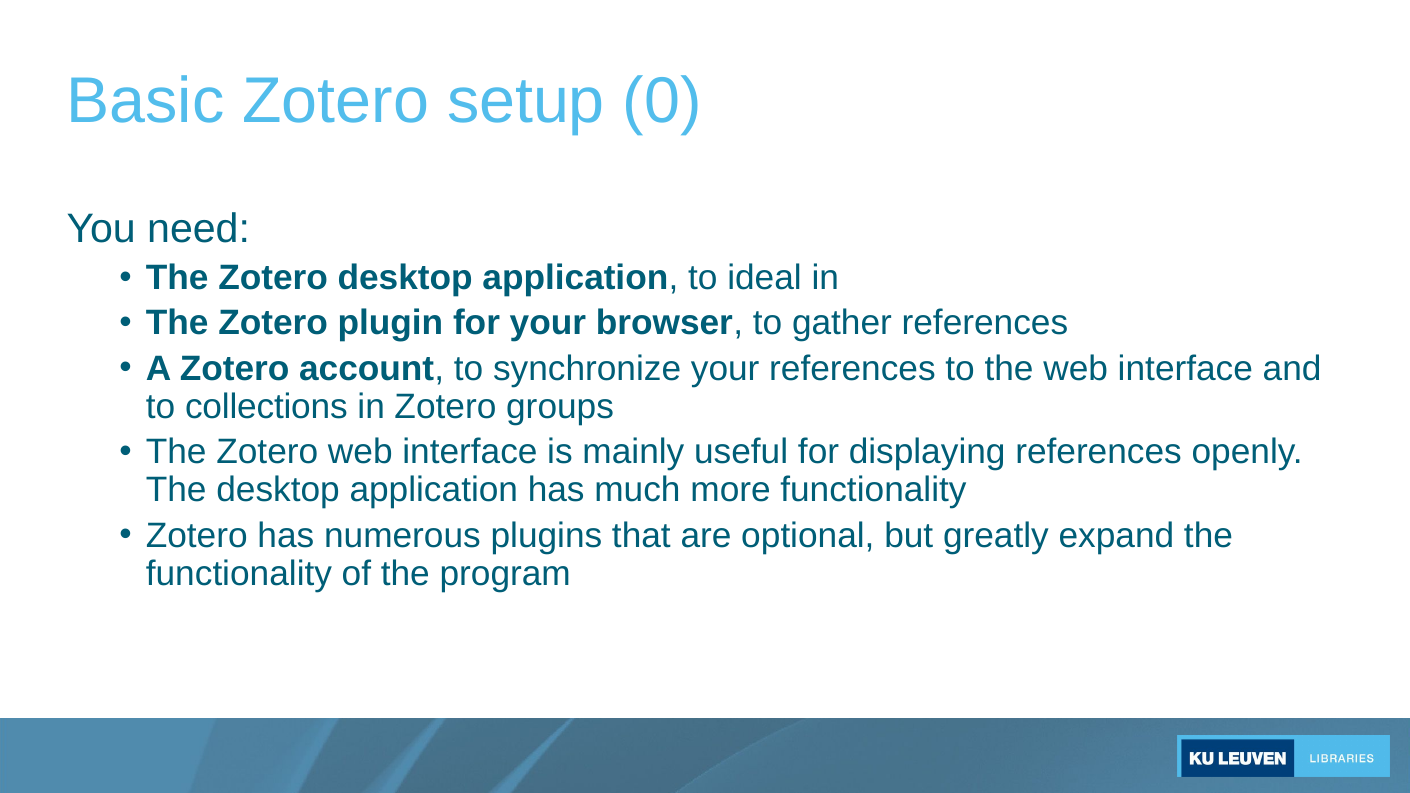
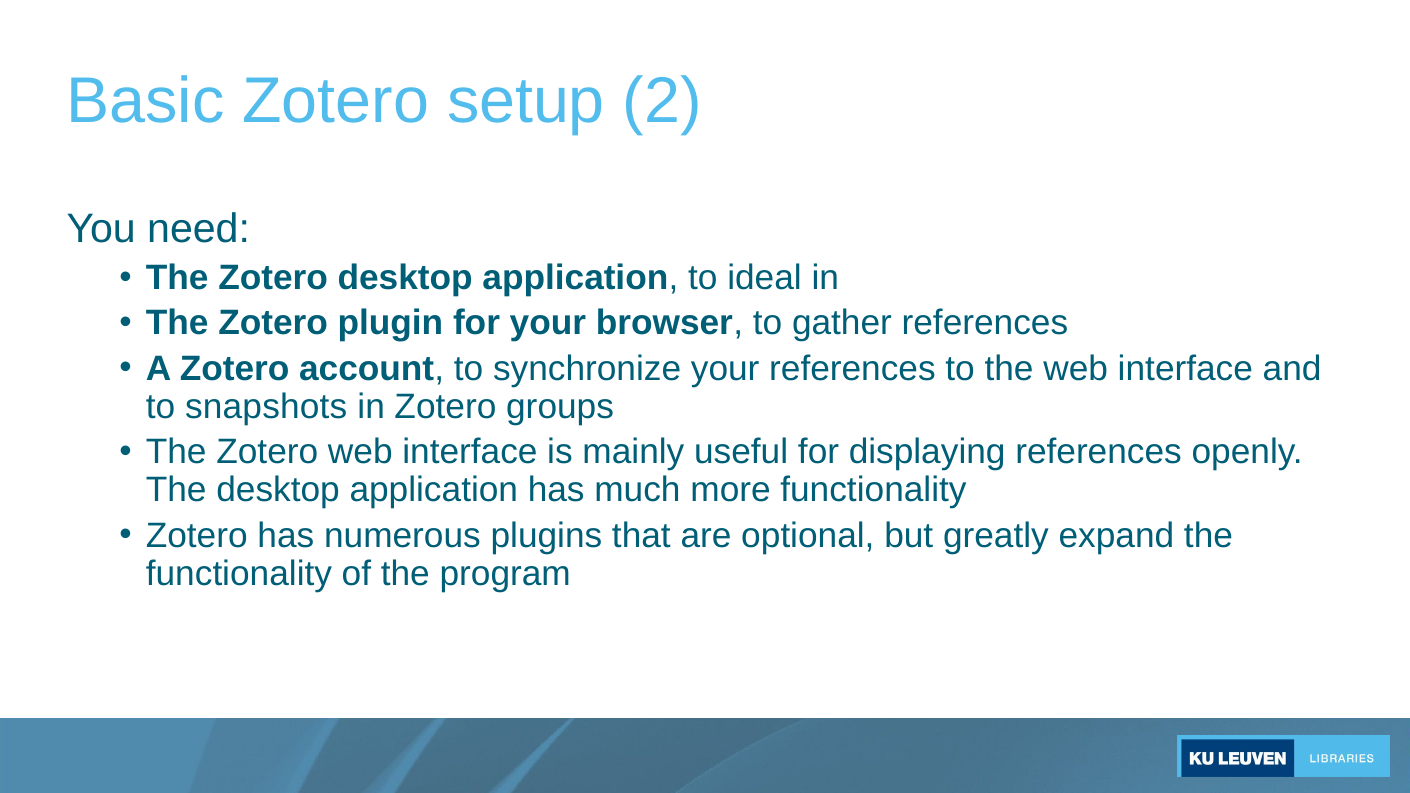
0: 0 -> 2 (662, 101)
collections: collections -> snapshots (266, 407)
